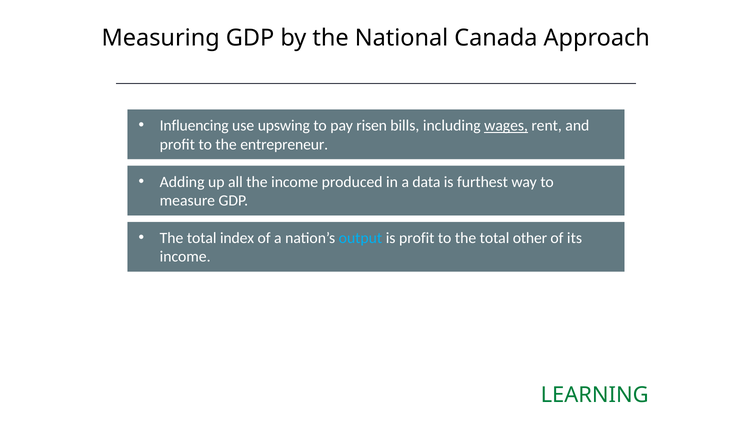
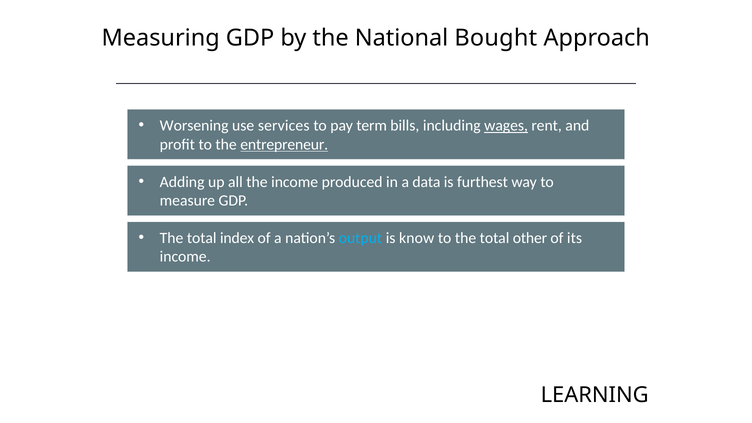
Canada: Canada -> Bought (496, 38)
Influencing: Influencing -> Worsening (194, 126)
upswing: upswing -> services (284, 126)
risen: risen -> term (372, 126)
entrepreneur underline: none -> present (284, 145)
is profit: profit -> know (417, 238)
LEARNING colour: green -> black (595, 395)
